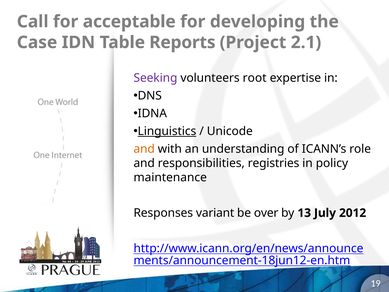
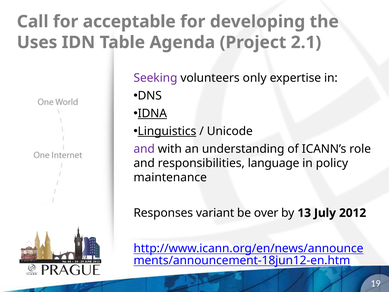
Case: Case -> Uses (37, 42)
Reports: Reports -> Agenda (182, 42)
root: root -> only (255, 78)
IDNA underline: none -> present (152, 113)
and colour: orange -> purple (144, 149)
registries: registries -> language (274, 163)
